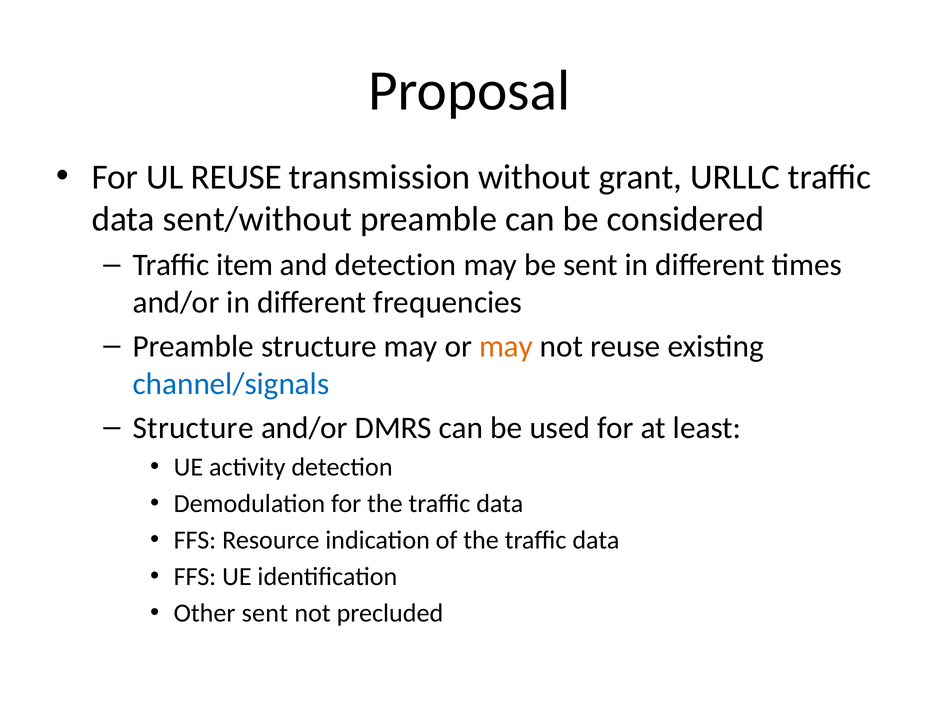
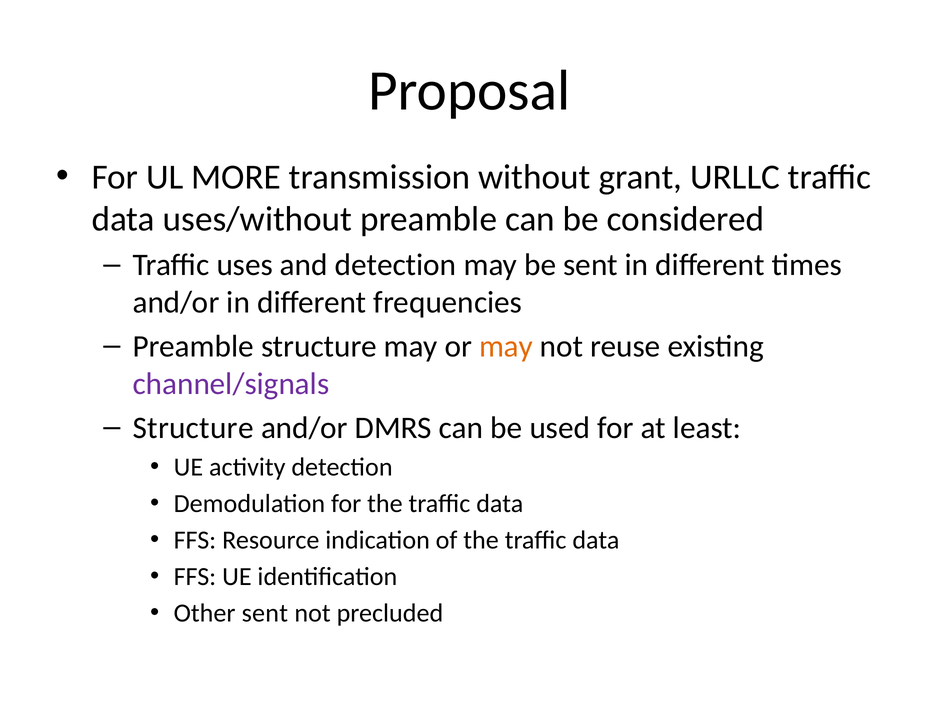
UL REUSE: REUSE -> MORE (236, 177)
sent/without: sent/without -> uses/without (257, 219)
item: item -> uses (245, 265)
channel/signals colour: blue -> purple (231, 384)
